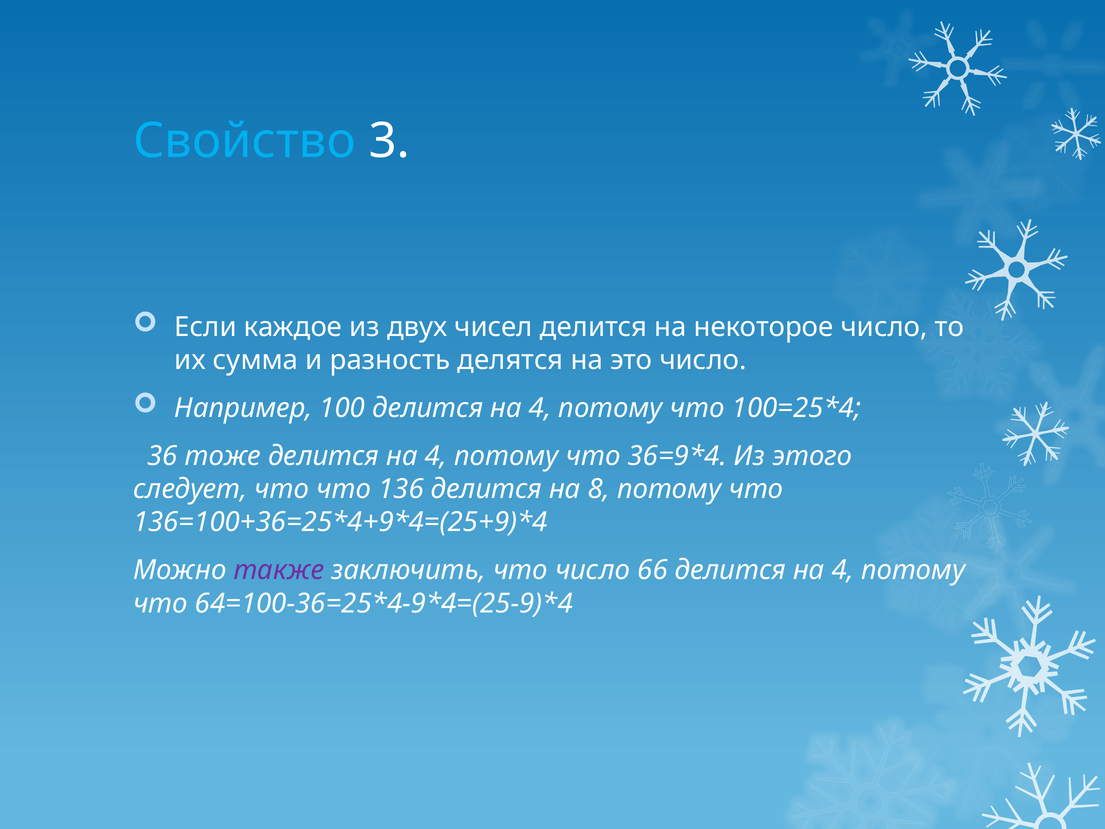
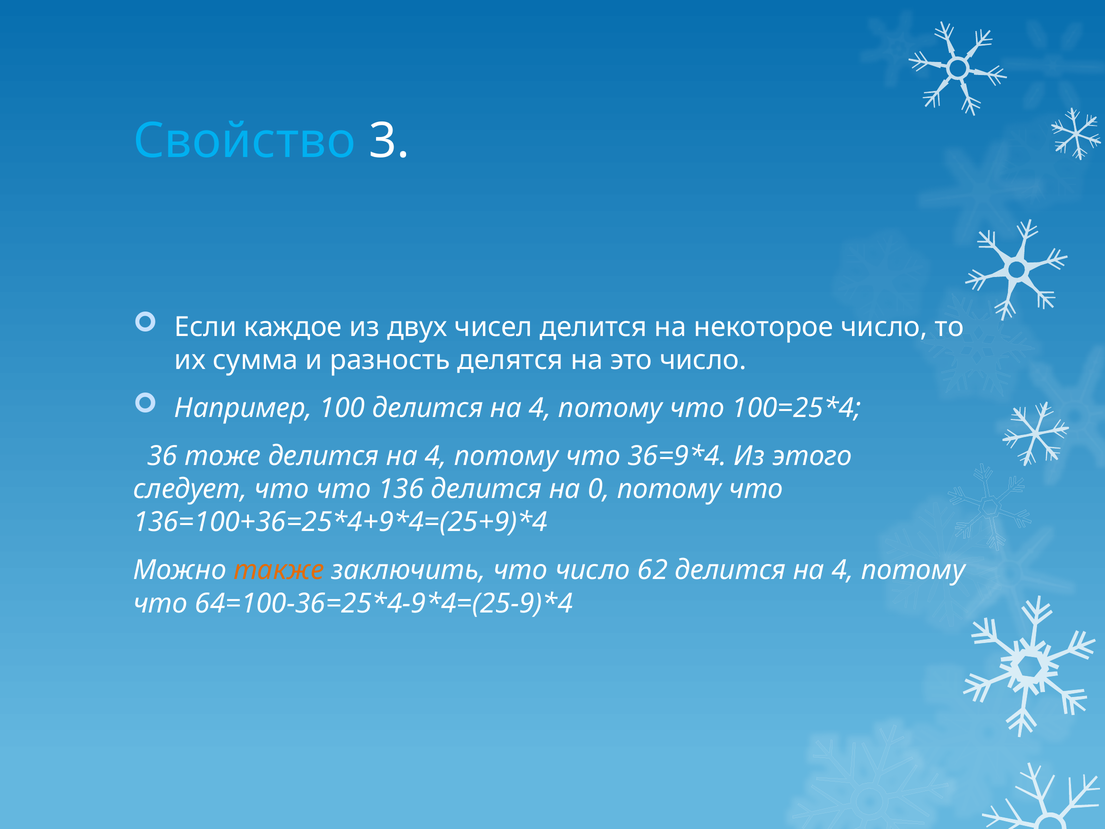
8: 8 -> 0 (599, 489)
также colour: purple -> orange (279, 570)
66: 66 -> 62 (653, 570)
